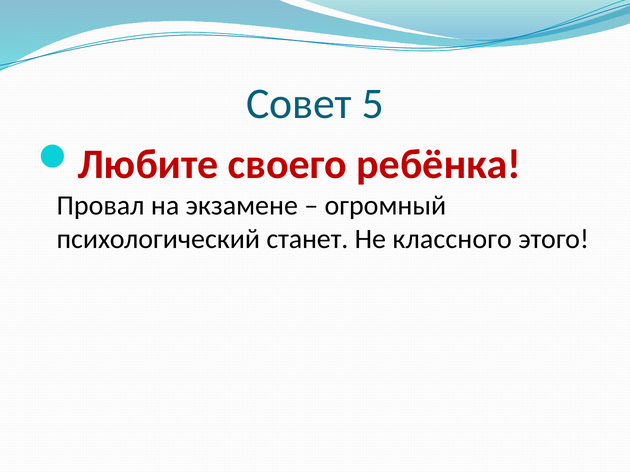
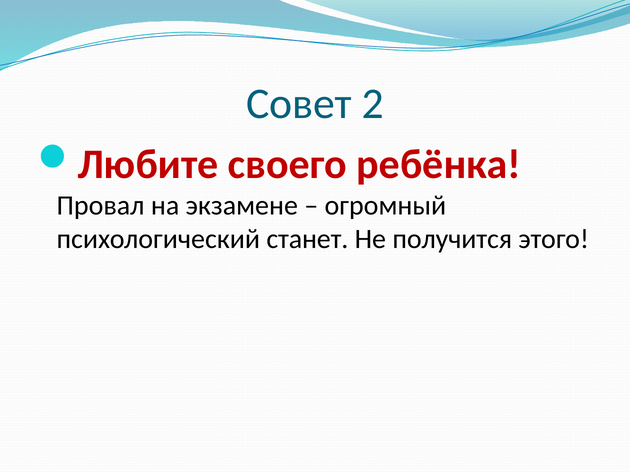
5: 5 -> 2 (373, 104)
классного: классного -> получится (452, 239)
